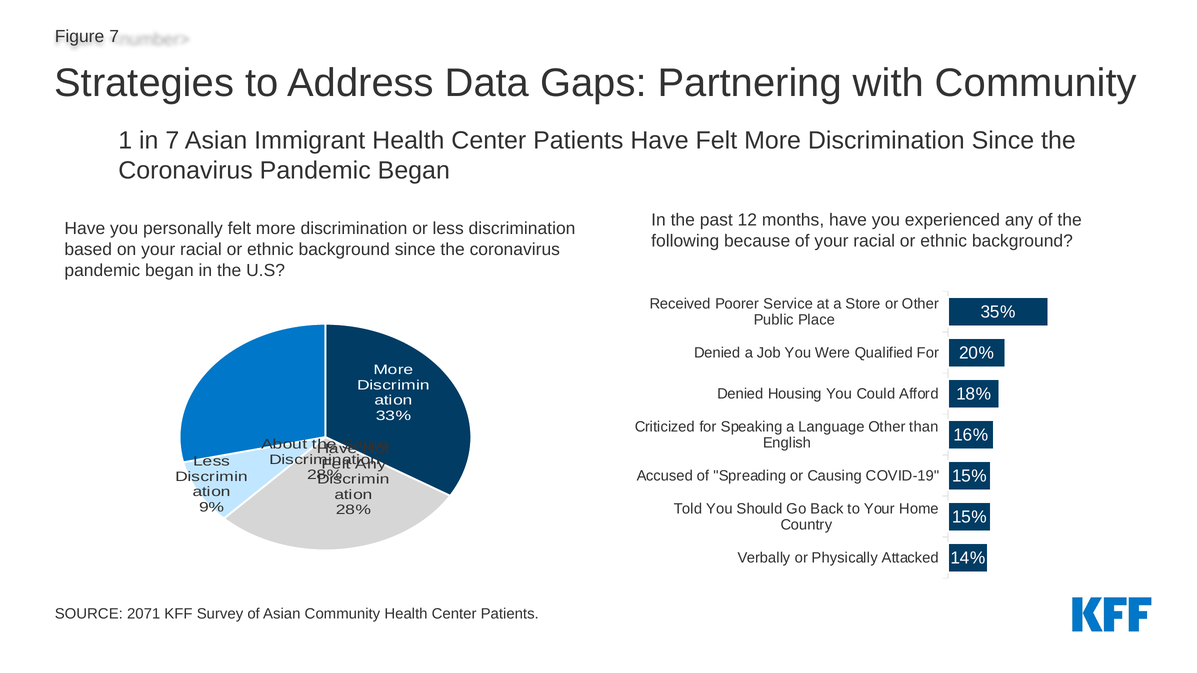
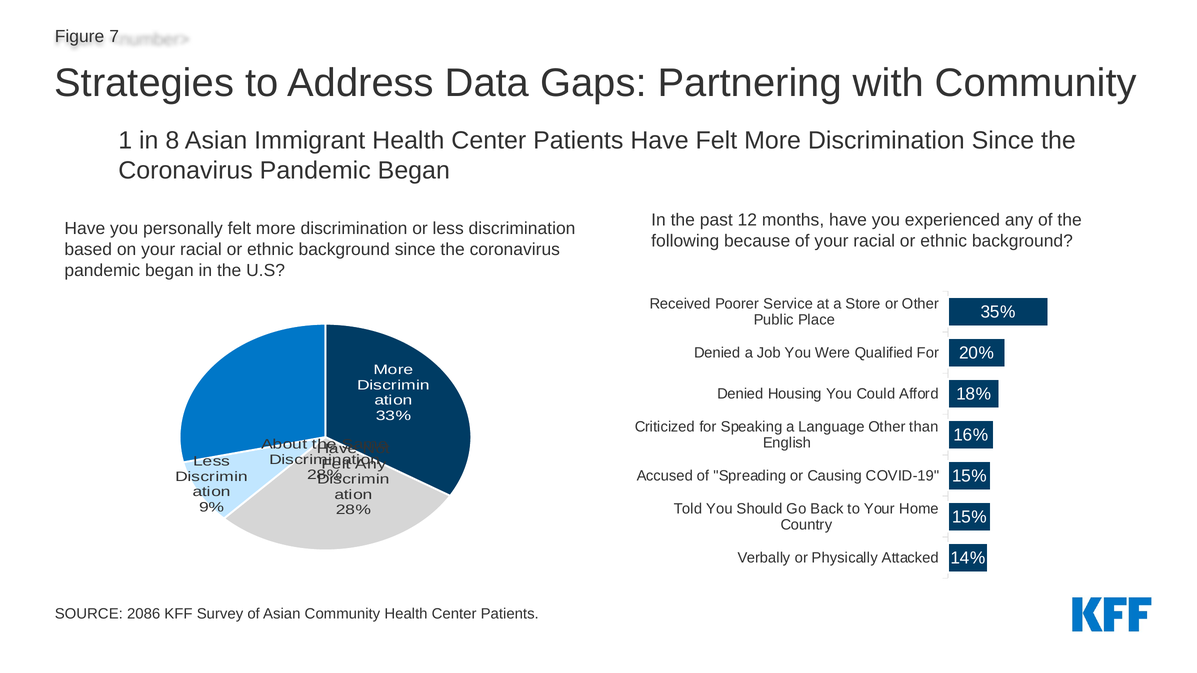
in 7: 7 -> 8 (172, 141)
2071: 2071 -> 2086 (144, 614)
